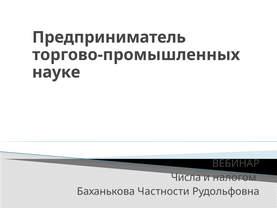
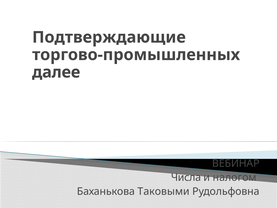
Предприниматель: Предприниматель -> Подтверждающие (109, 37)
науке: науке -> далее (56, 72)
Частности: Частности -> Таковыми (164, 191)
